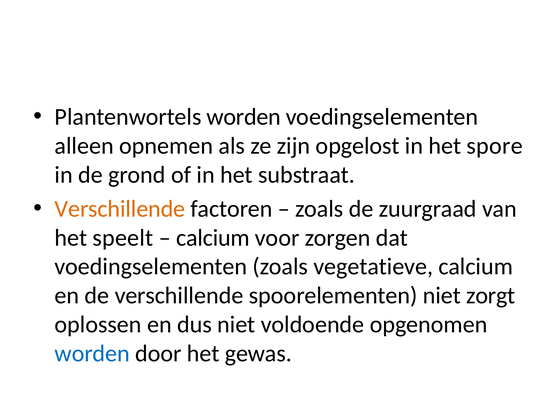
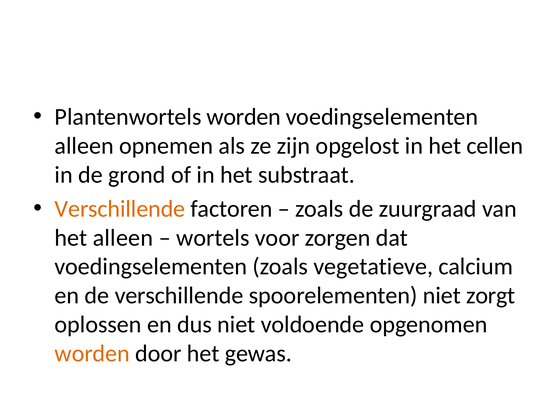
spore: spore -> cellen (495, 146)
het speelt: speelt -> alleen (123, 238)
calcium: calcium -> wortels (213, 238)
worden colour: blue -> orange (92, 354)
